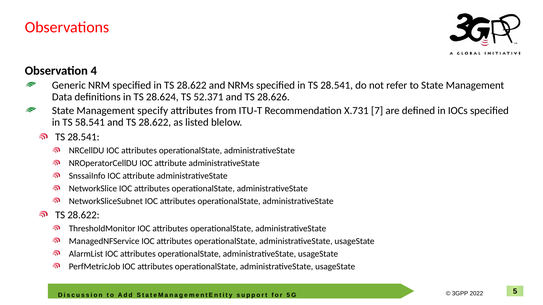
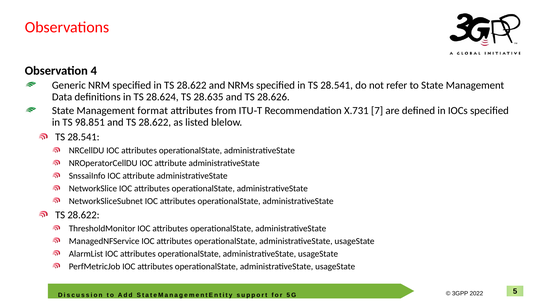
52.371: 52.371 -> 28.635 (208, 97)
specify: specify -> format (153, 111)
58.541: 58.541 -> 98.851 (90, 122)
